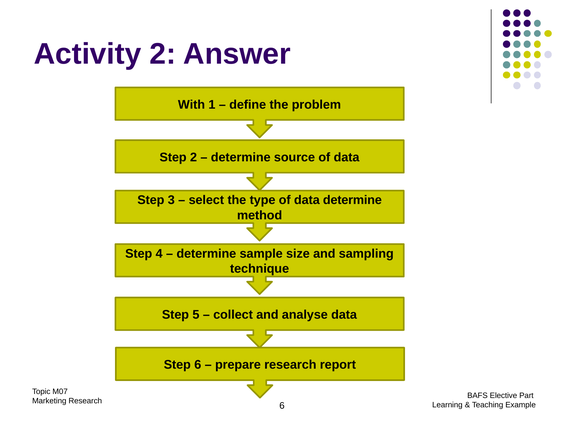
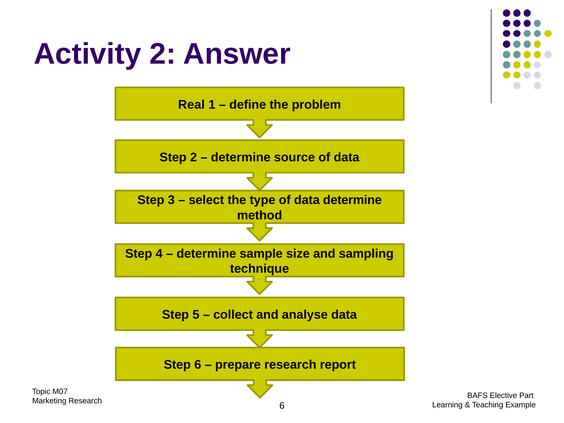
With: With -> Real (191, 105)
